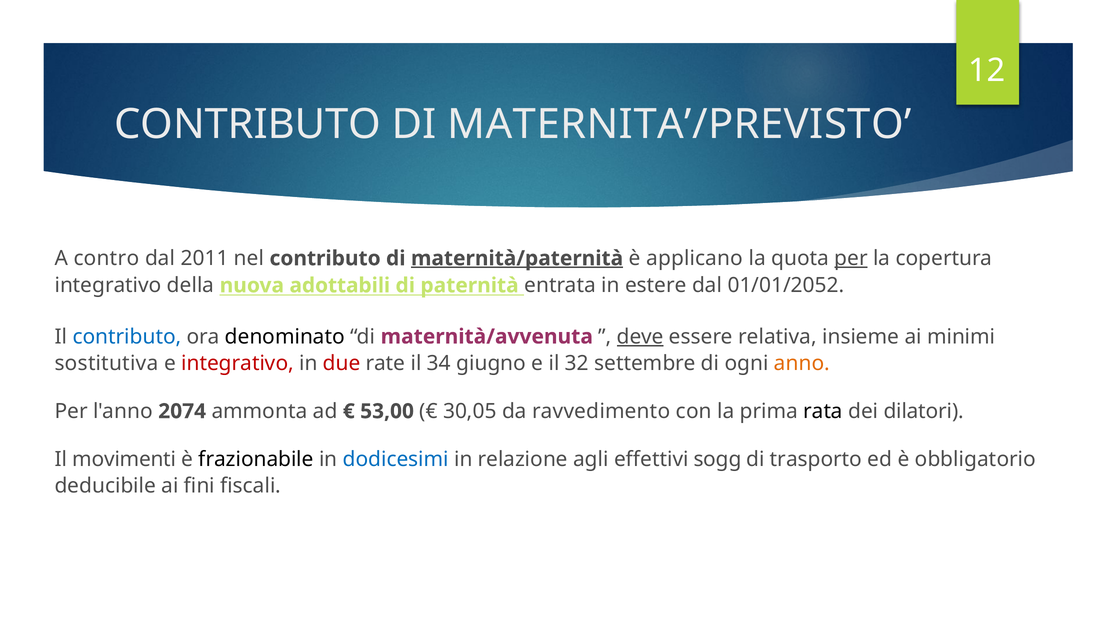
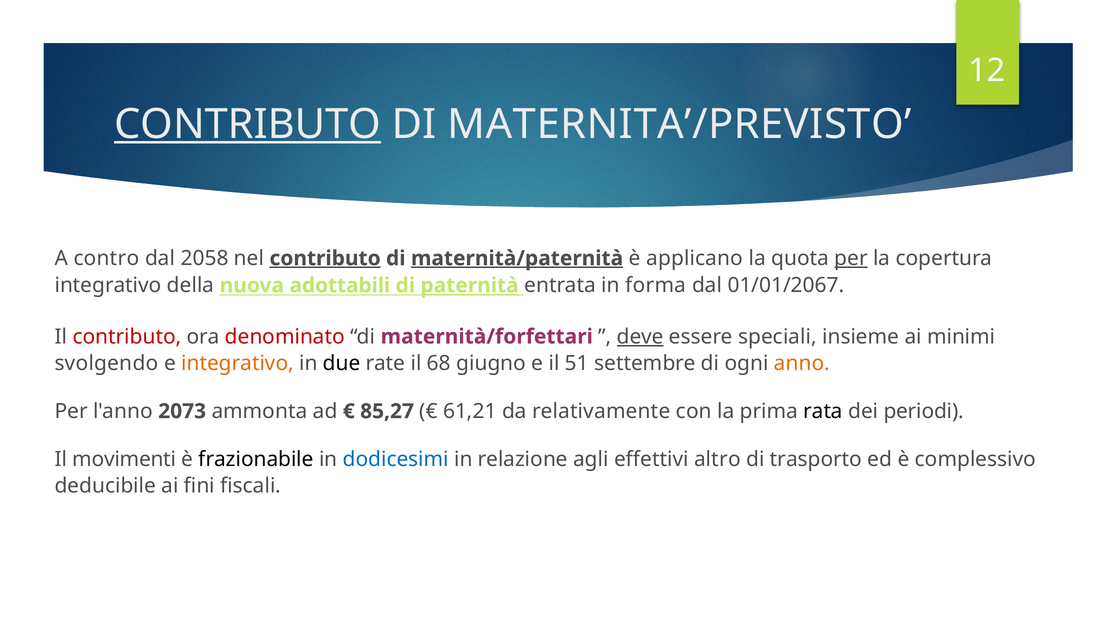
CONTRIBUTO underline: none -> present (248, 125)
2011: 2011 -> 2058 (205, 258)
contributo underline: none -> present (325, 258)
paternità underline: none -> present (470, 286)
estere: estere -> forma (656, 286)
01/01/2052: 01/01/2052 -> 01/01/2067 (786, 286)
contributo colour: blue -> red (127, 337)
denominato colour: black -> red (285, 337)
maternità/avvenuta: maternità/avvenuta -> maternità/forfettari (487, 337)
relativa: relativa -> speciali (777, 337)
sostitutiva: sostitutiva -> svolgendo (107, 364)
integrativo colour: red -> orange (238, 364)
due colour: red -> black (342, 364)
34: 34 -> 68 (439, 364)
32: 32 -> 51 (577, 364)
2074: 2074 -> 2073 (182, 411)
53,00: 53,00 -> 85,27 (387, 411)
30,05: 30,05 -> 61,21 (470, 411)
ravvedimento: ravvedimento -> relativamente (601, 411)
dilatori: dilatori -> periodi (924, 411)
sogg: sogg -> altro (717, 459)
obbligatorio: obbligatorio -> complessivo (975, 459)
